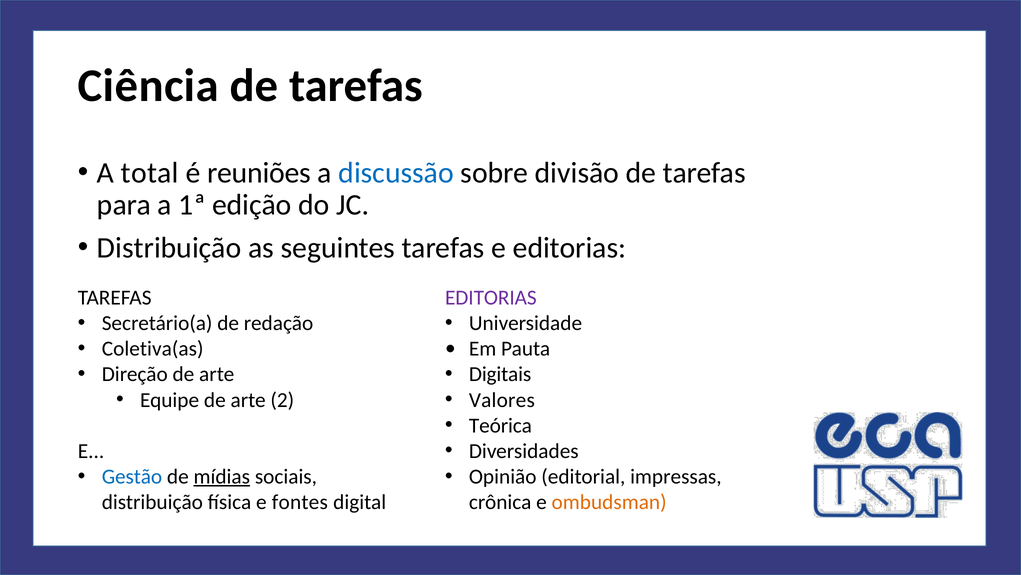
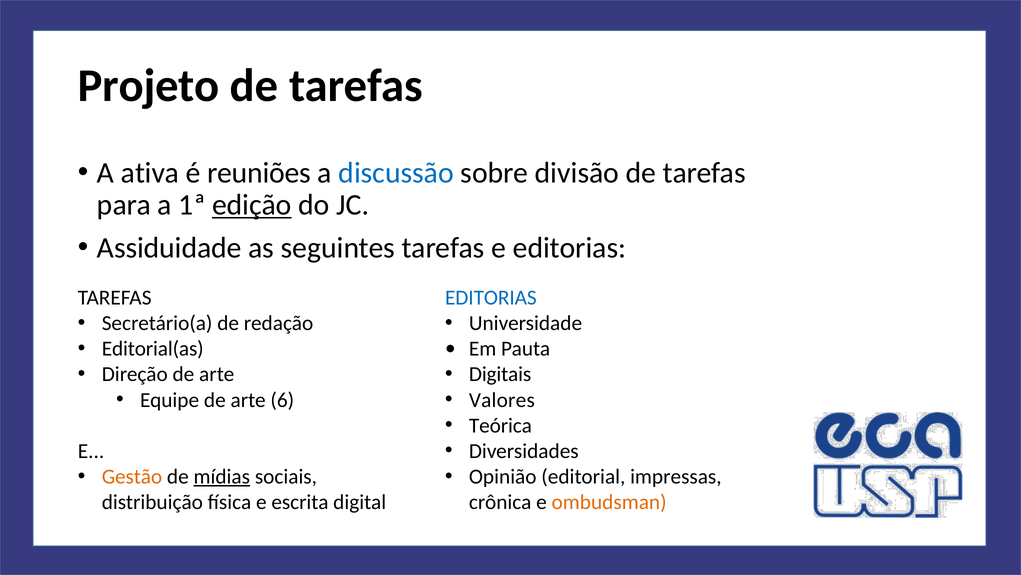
Ciência: Ciência -> Projeto (149, 86)
total: total -> ativa (150, 173)
edição underline: none -> present (252, 205)
Distribuição: Distribuição -> Assiduidade (169, 247)
EDITORIAS colour: purple -> blue (491, 297)
Coletiva(as: Coletiva(as -> Editorial(as (153, 348)
2: 2 -> 6 (282, 400)
Gestão colour: blue -> orange (132, 476)
fontes: fontes -> escrita (300, 502)
